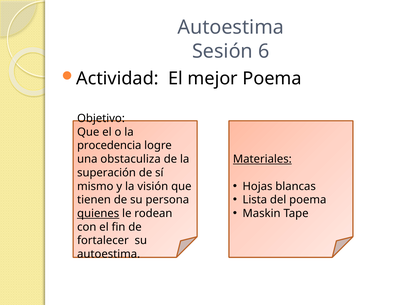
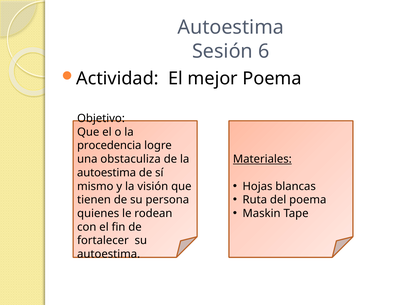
superación: superación -> autoestima (107, 173)
Lista: Lista -> Ruta (255, 200)
quienes underline: present -> none (98, 214)
